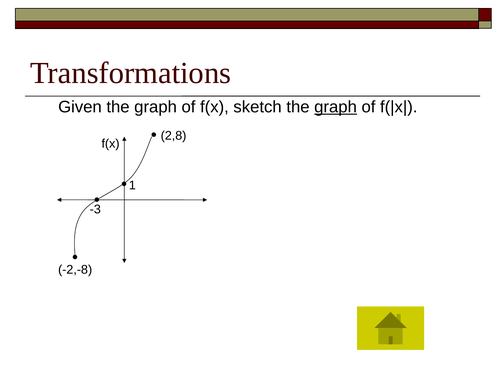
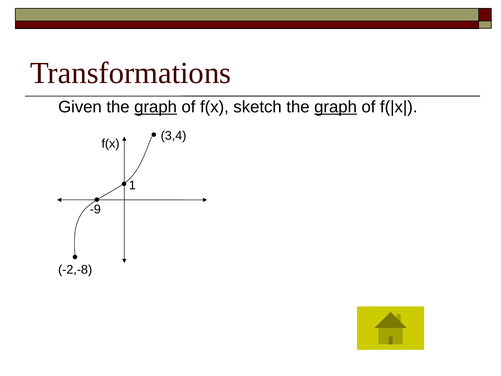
graph underline: none -> present (156, 107)
2,8: 2,8 -> 3,4 (174, 136)
-3: -3 -> -9 (95, 209)
